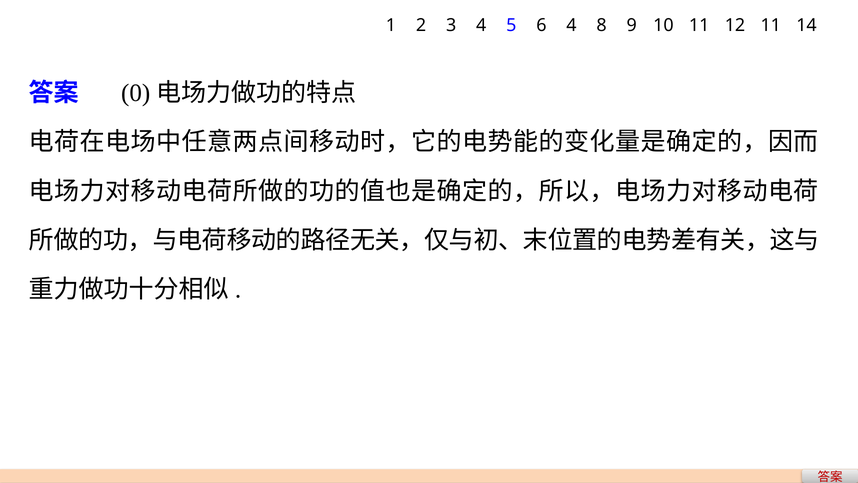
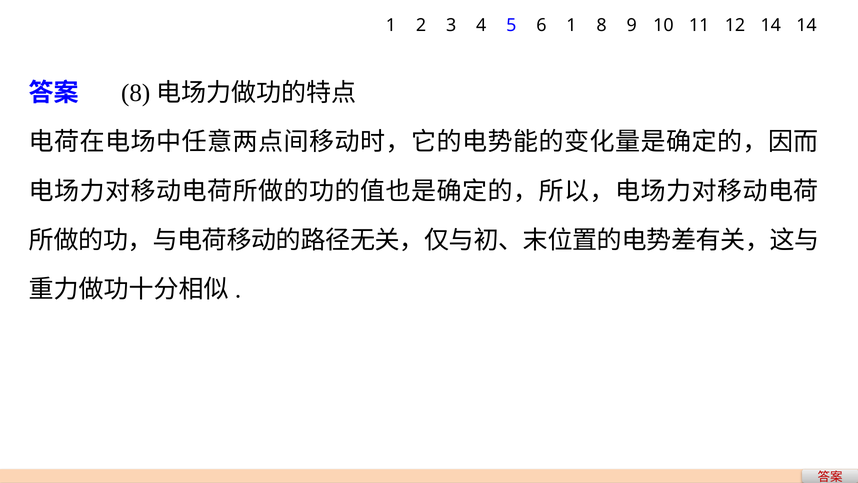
6 4: 4 -> 1 (571, 26)
12 11: 11 -> 14 (771, 26)
0: 0 -> 8 (136, 93)
